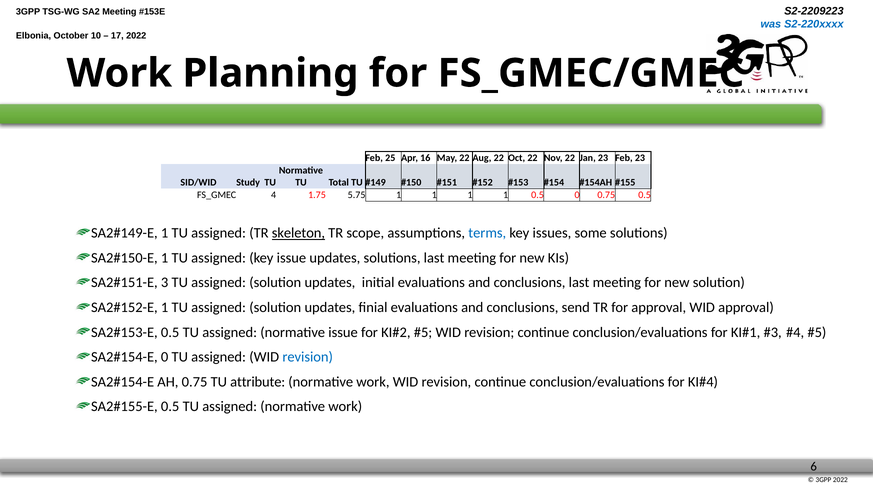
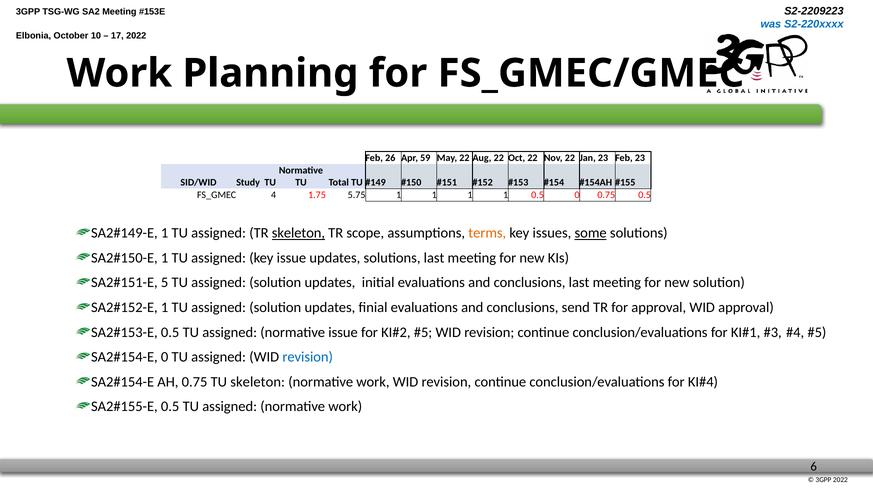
25: 25 -> 26 (390, 158)
16: 16 -> 59 (425, 158)
terms colour: blue -> orange (487, 233)
some underline: none -> present (591, 233)
3: 3 -> 5 (165, 283)
TU attribute: attribute -> skeleton (258, 382)
